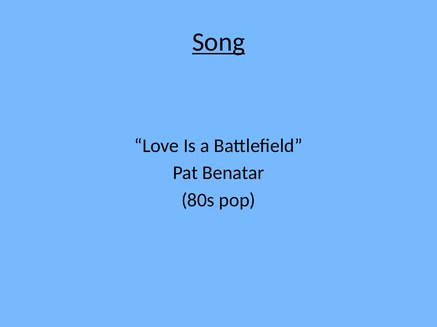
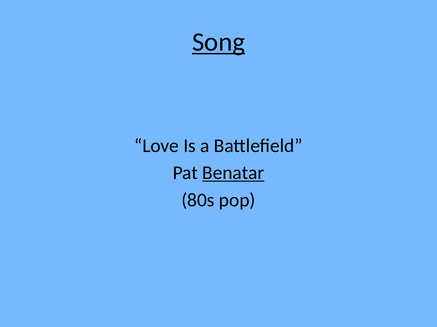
Benatar underline: none -> present (233, 173)
